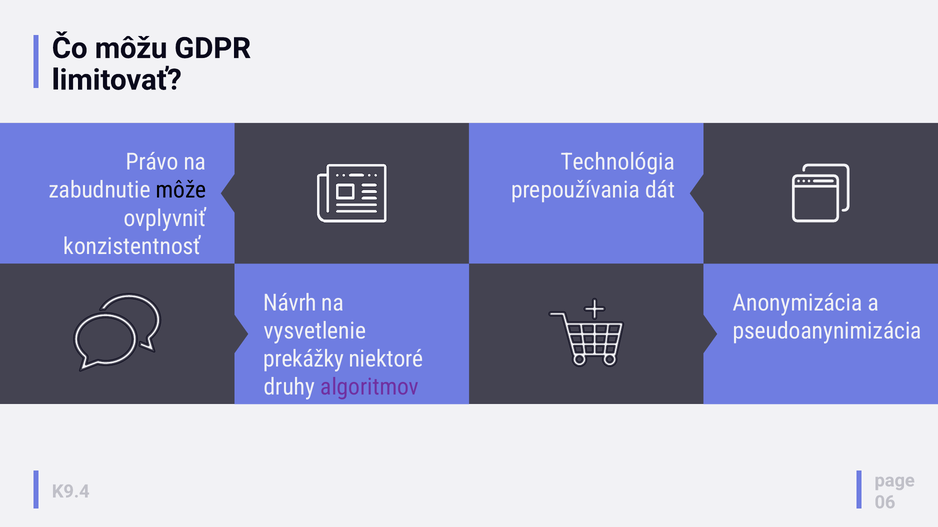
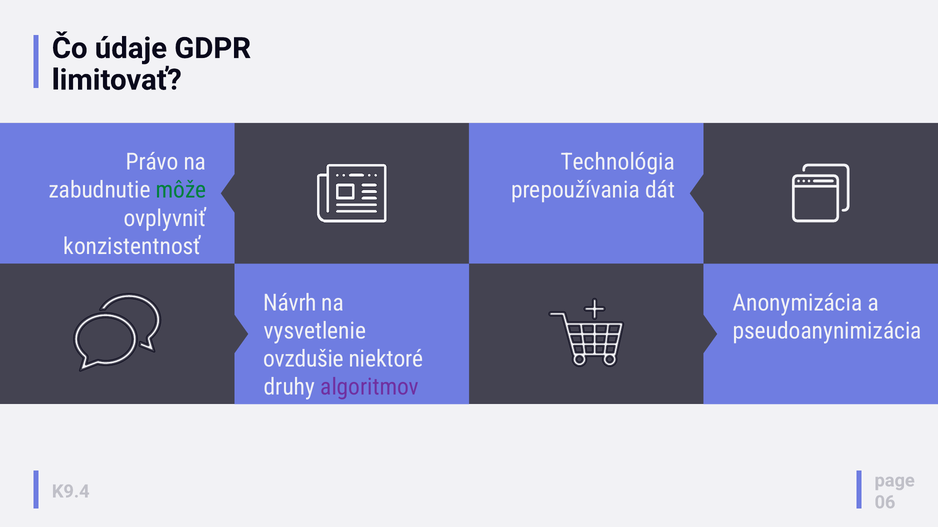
môžu: môžu -> údaje (131, 48)
môže colour: black -> green (181, 190)
prekážky: prekážky -> ovzdušie (304, 359)
